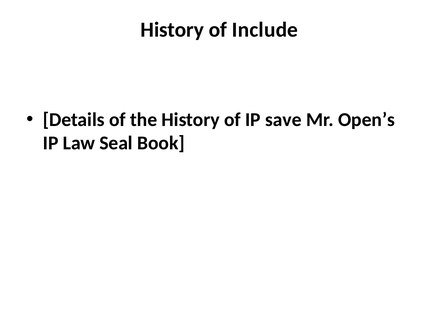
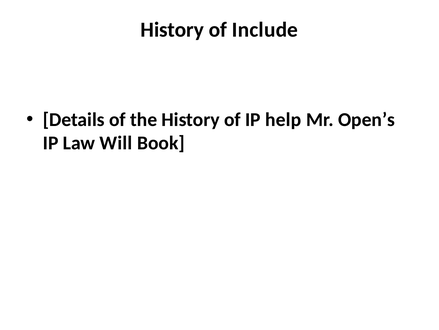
save: save -> help (283, 119)
Seal: Seal -> Will (116, 143)
